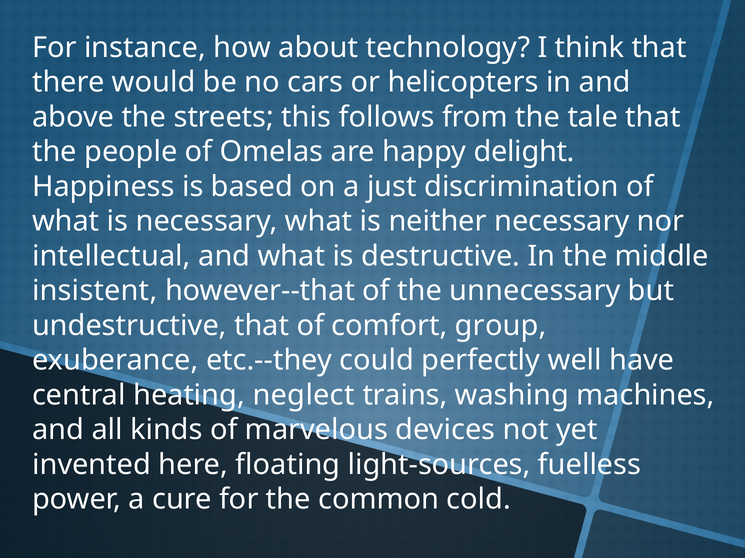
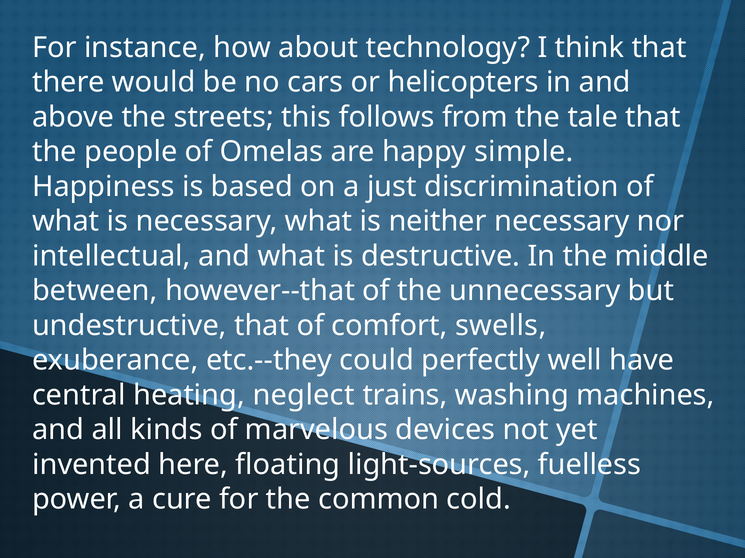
delight: delight -> simple (524, 152)
insistent: insistent -> between (95, 291)
group: group -> swells (501, 326)
